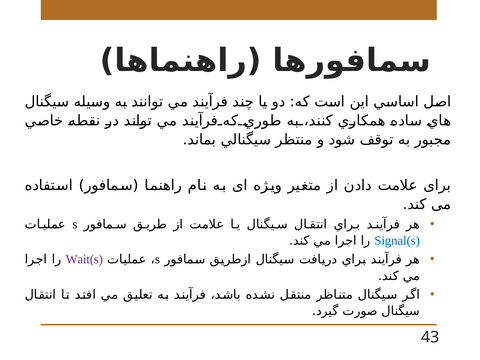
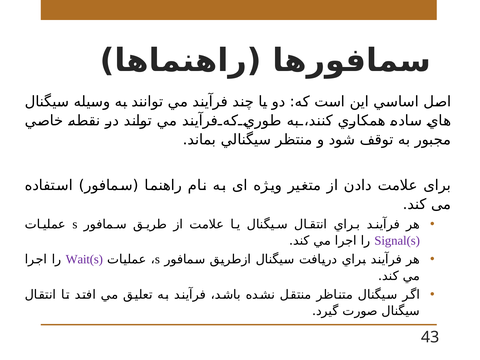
Signal(s colour: blue -> purple (397, 241)
